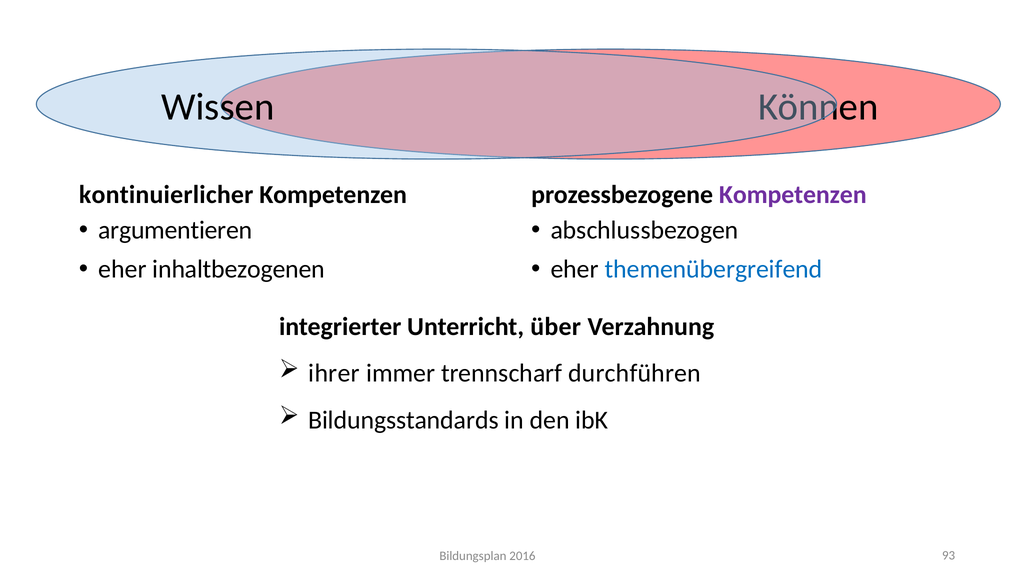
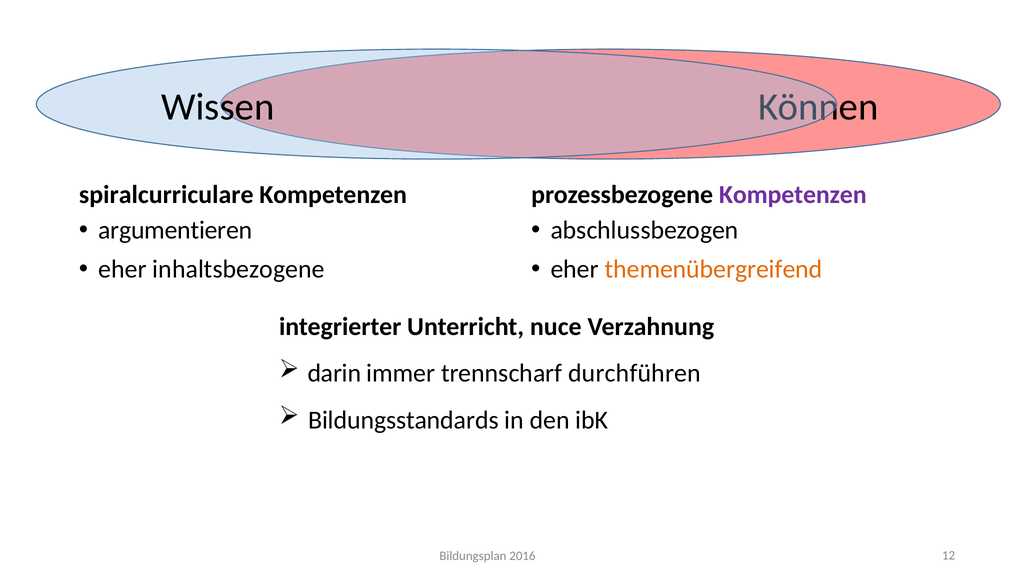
kontinuierlicher: kontinuierlicher -> spiralcurriculare (166, 194)
inhaltbezogenen: inhaltbezogenen -> inhaltsbezogene (239, 269)
themenübergreifend colour: blue -> orange (714, 269)
über: über -> nuce (556, 327)
ihrer: ihrer -> darin (334, 373)
93: 93 -> 12 (949, 555)
